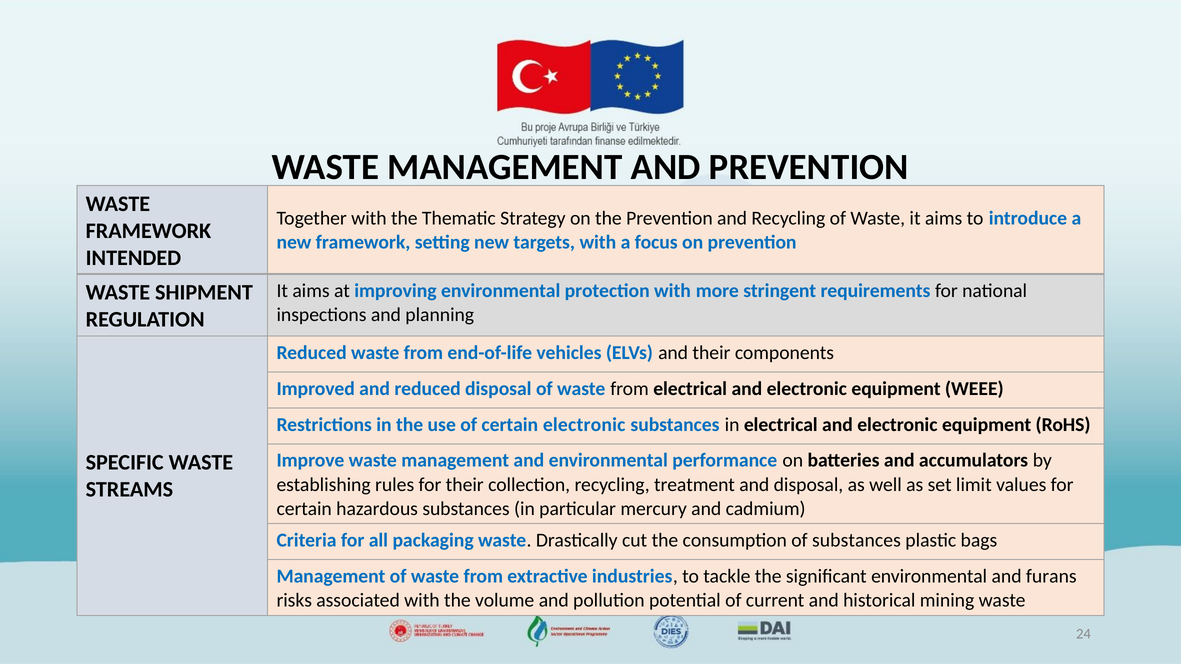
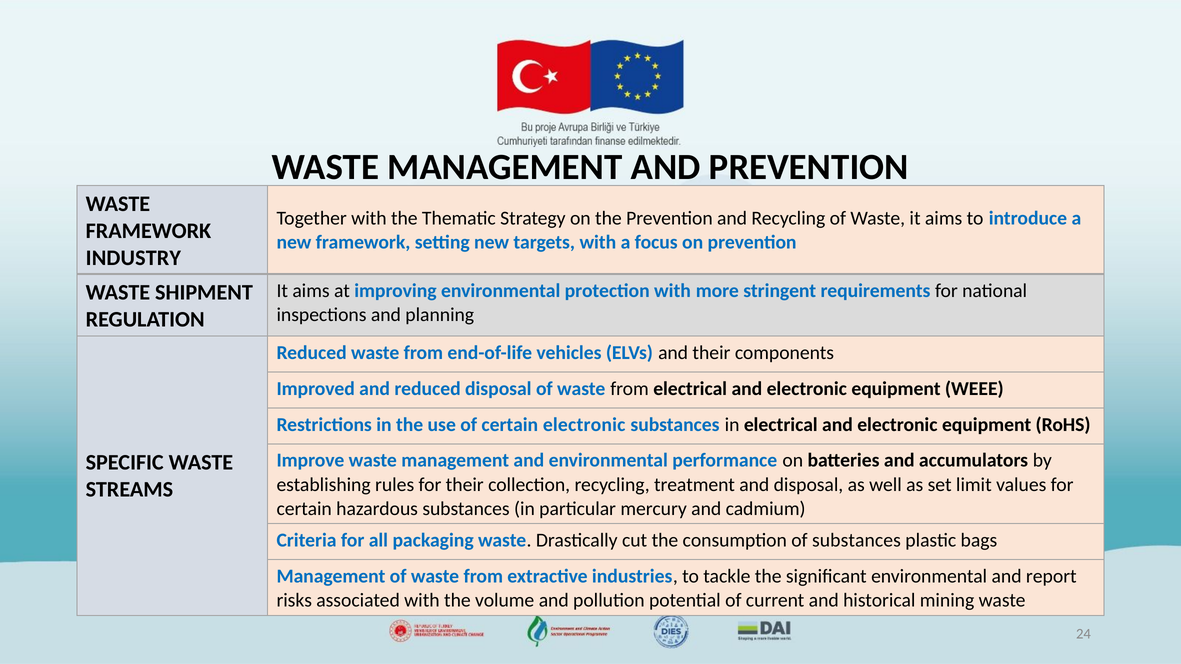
INTENDED: INTENDED -> INDUSTRY (133, 258)
furans: furans -> report (1051, 576)
